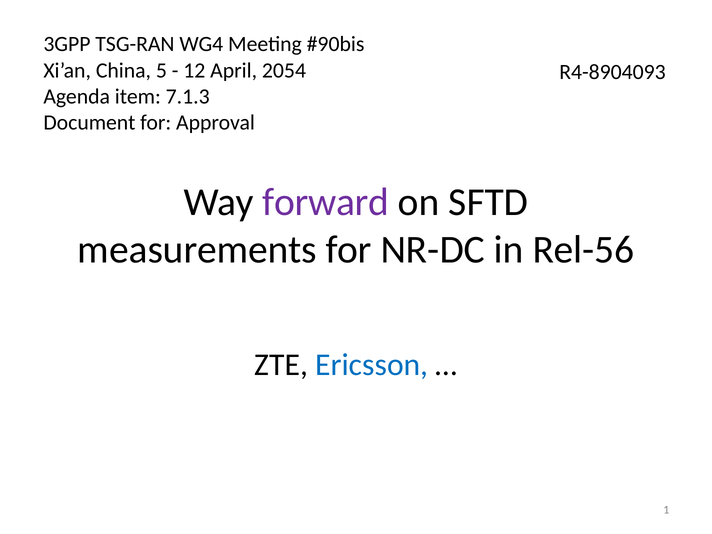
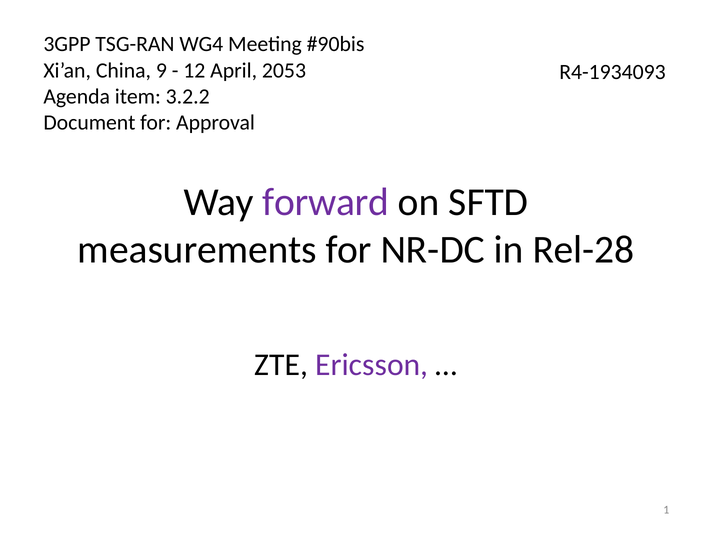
5: 5 -> 9 (161, 70)
2054: 2054 -> 2053 (284, 70)
R4-8904093: R4-8904093 -> R4-1934093 (612, 72)
7.1.3: 7.1.3 -> 3.2.2 (188, 97)
Rel-56: Rel-56 -> Rel-28 (583, 250)
Ericsson colour: blue -> purple (372, 365)
